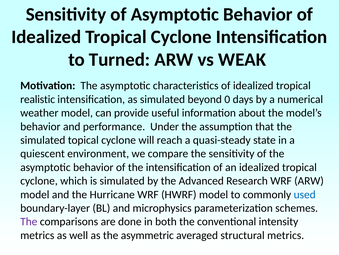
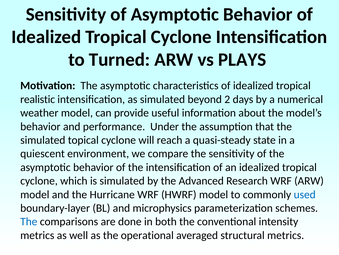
WEAK: WEAK -> PLAYS (242, 59)
0: 0 -> 2 (227, 99)
The colour: purple -> blue (29, 221)
asymmetric: asymmetric -> operational (147, 235)
